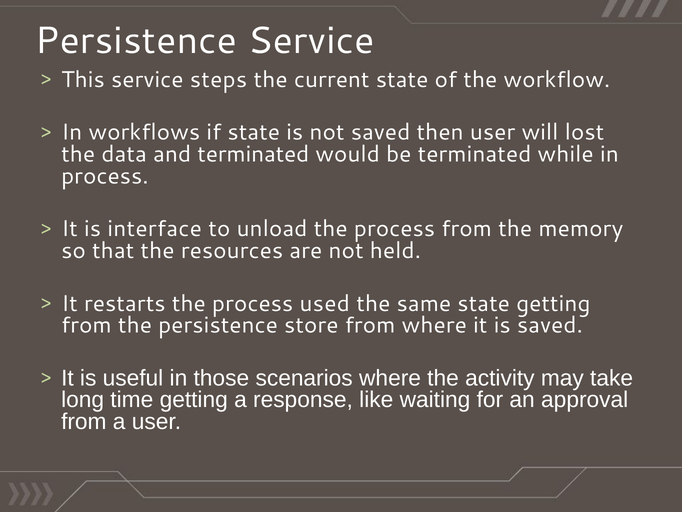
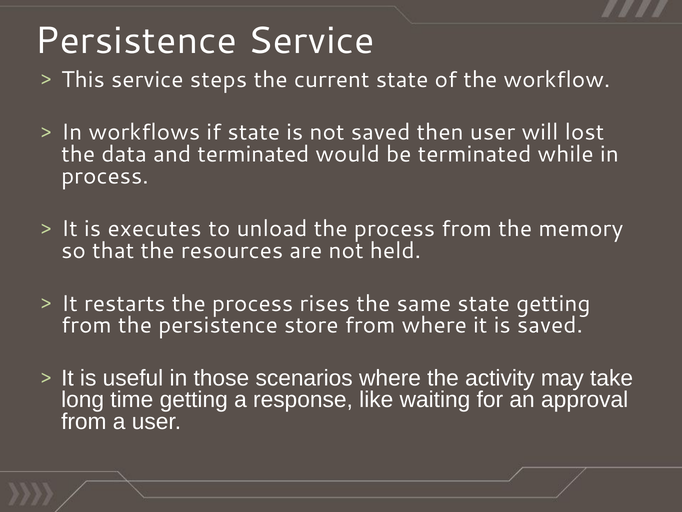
interface: interface -> executes (155, 229)
used: used -> rises (325, 303)
